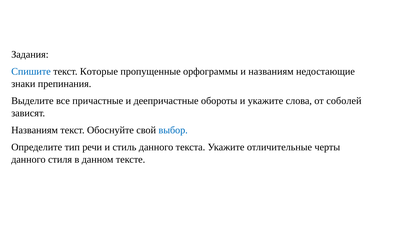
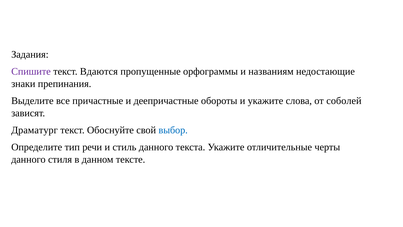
Спишите colour: blue -> purple (31, 72)
Которые: Которые -> Вдаются (99, 72)
Названиям: Названиям -> Драматург (35, 130)
